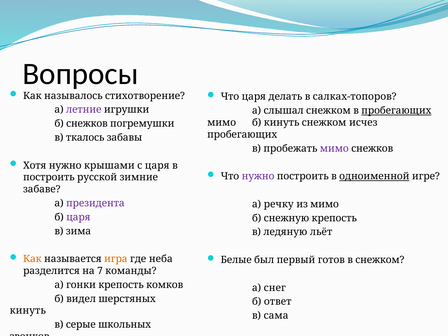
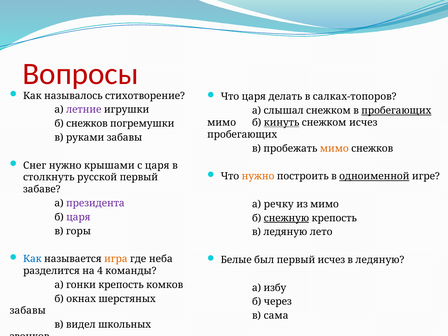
Вопросы colour: black -> red (80, 74)
кинуть underline: none -> present (282, 123)
ткалось: ткалось -> руками (85, 138)
мимо colour: purple -> orange (334, 148)
Хотя: Хотя -> Снег (35, 165)
нужно colour: purple -> orange (258, 176)
построить: построить -> столкнуть (49, 177)
русской зимние: зимние -> первый (139, 177)
снежную underline: none -> present (286, 218)
зима: зима -> горы (78, 231)
льёт: льёт -> лето (321, 232)
Как colour: orange -> blue (32, 259)
первый готов: готов -> исчез (331, 260)
снежком: снежком -> ледяную (380, 260)
7: 7 -> 4 (100, 271)
снег: снег -> избу (275, 288)
видел: видел -> окнах (81, 299)
ответ: ответ -> через (278, 302)
кинуть: кинуть -> забавы (28, 311)
серые: серые -> видел (81, 325)
